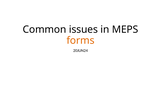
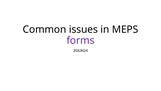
forms colour: orange -> purple (80, 40)
